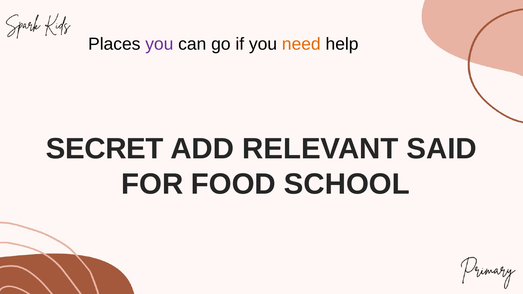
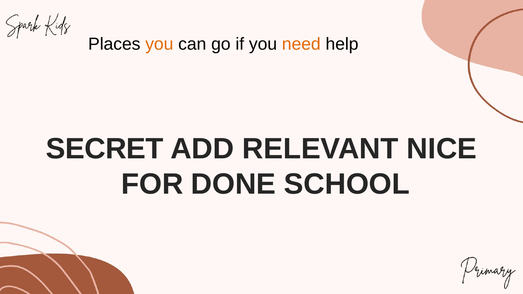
you colour: purple -> orange (159, 44)
SAID: SAID -> NICE (442, 149)
FOOD: FOOD -> DONE (233, 184)
